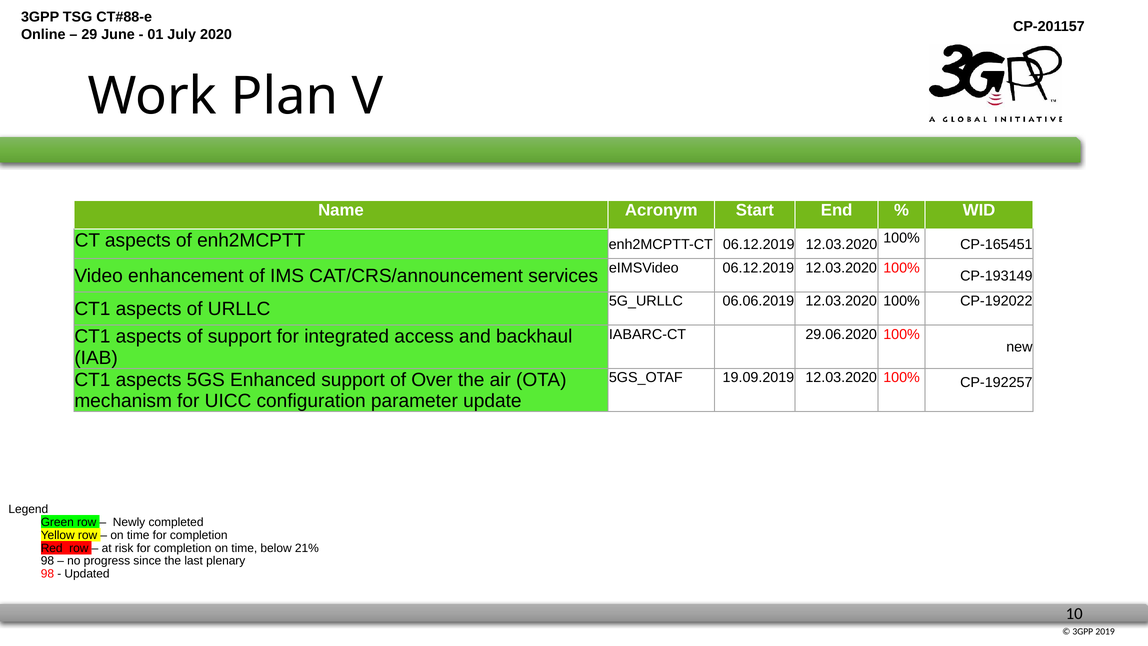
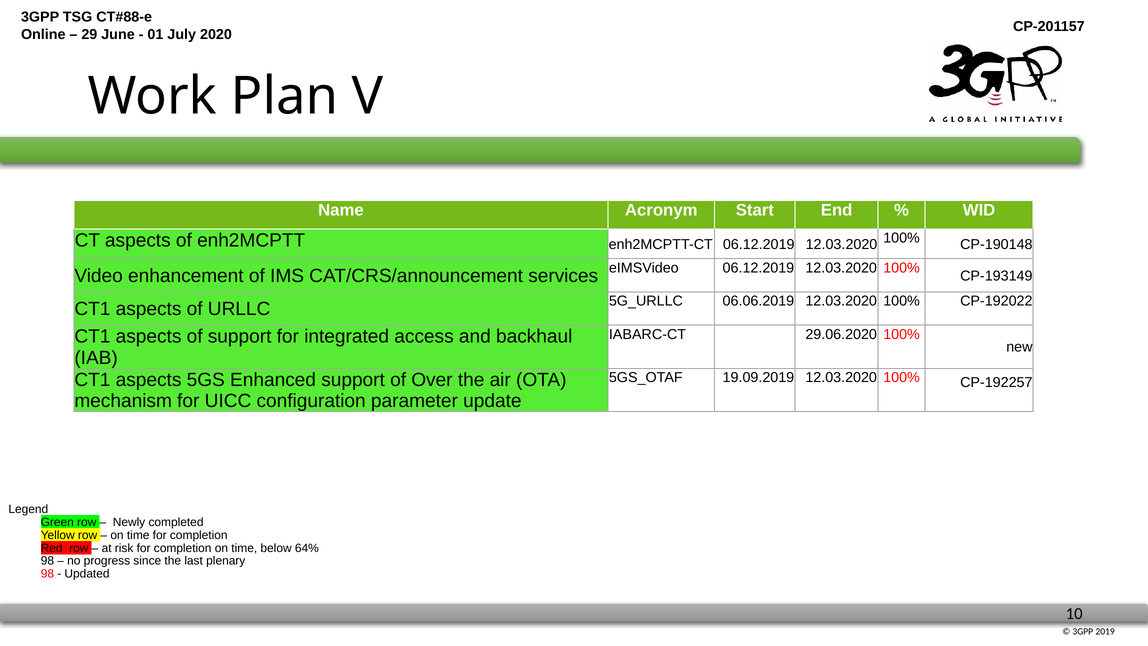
CP-165451: CP-165451 -> CP-190148 (996, 244)
21%: 21% -> 64% (307, 548)
